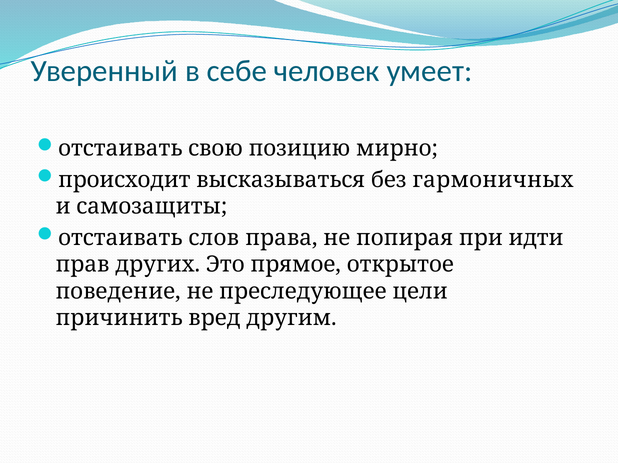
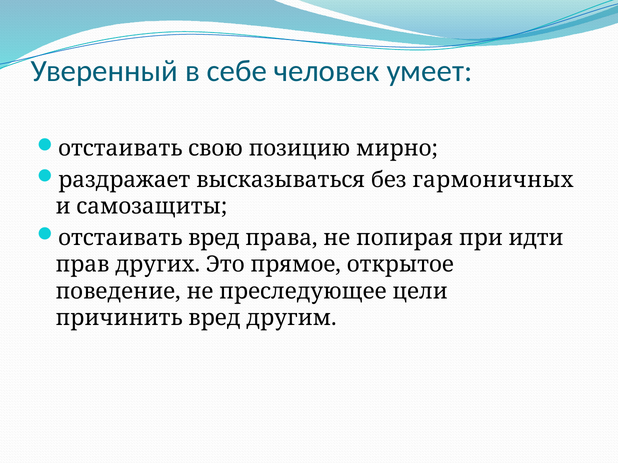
происходит: происходит -> раздражает (124, 180)
отстаивать слов: слов -> вред (214, 238)
